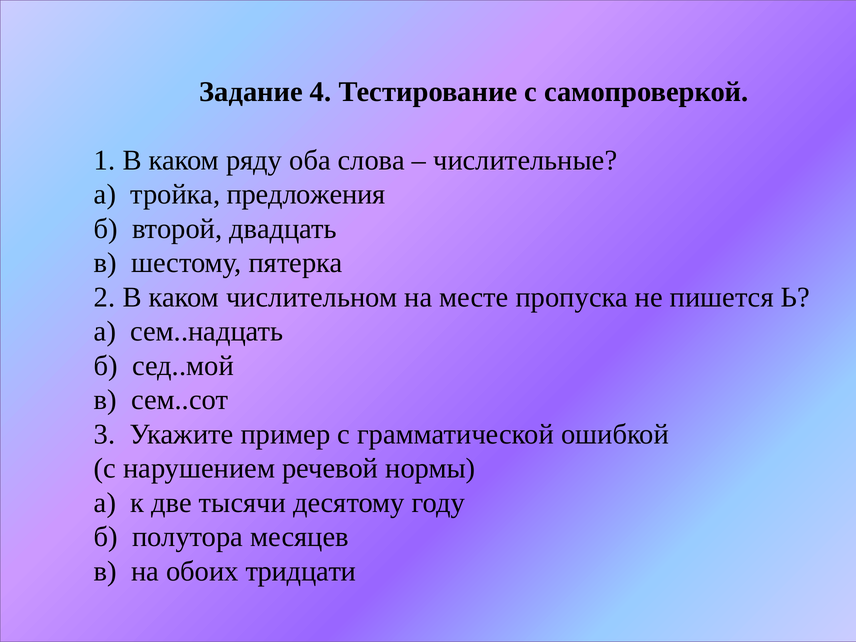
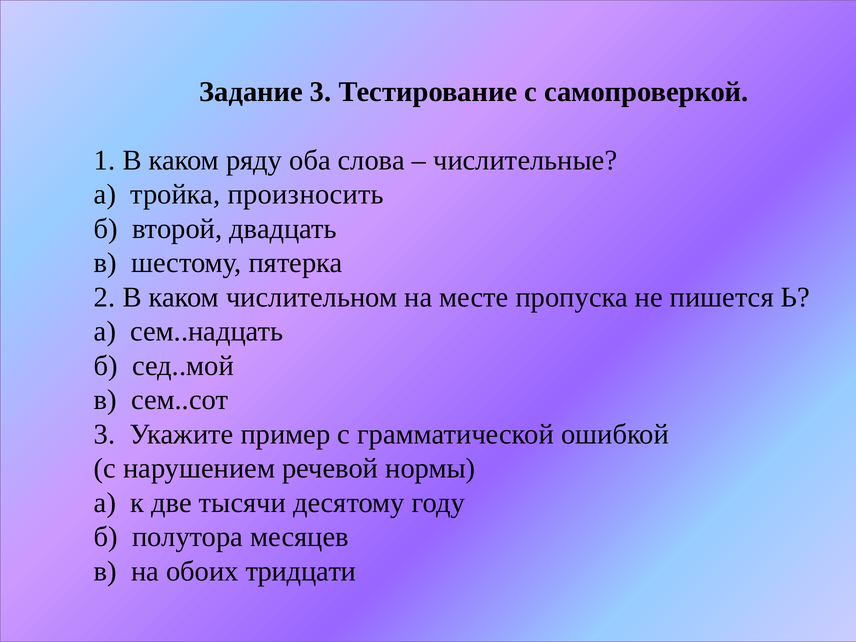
Задание 4: 4 -> 3 (321, 92)
предложения: предложения -> произносить (306, 195)
